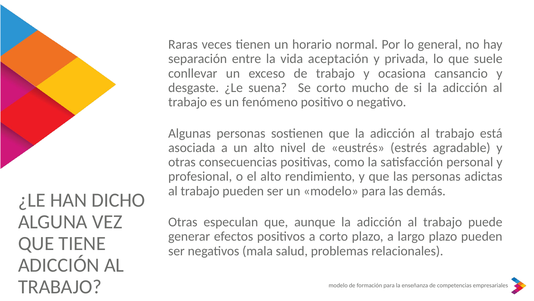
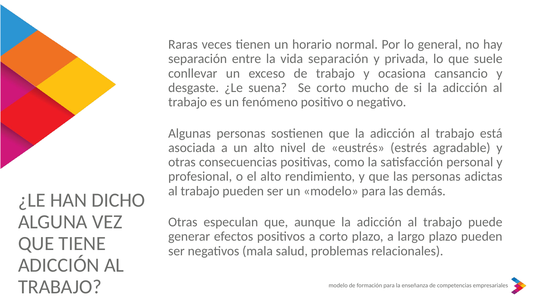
vida aceptación: aceptación -> separación (338, 59)
